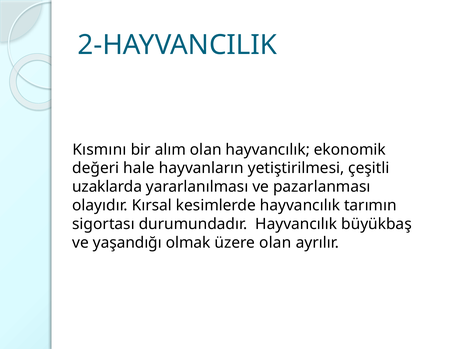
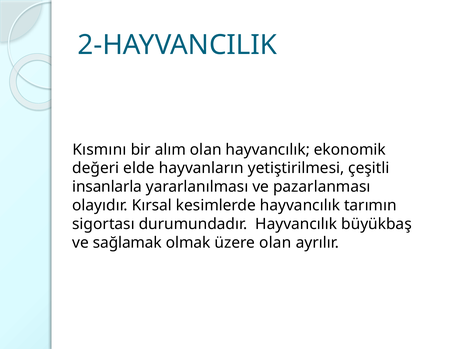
hale: hale -> elde (139, 168)
uzaklarda: uzaklarda -> insanlarla (107, 187)
yaşandığı: yaşandığı -> sağlamak (127, 242)
